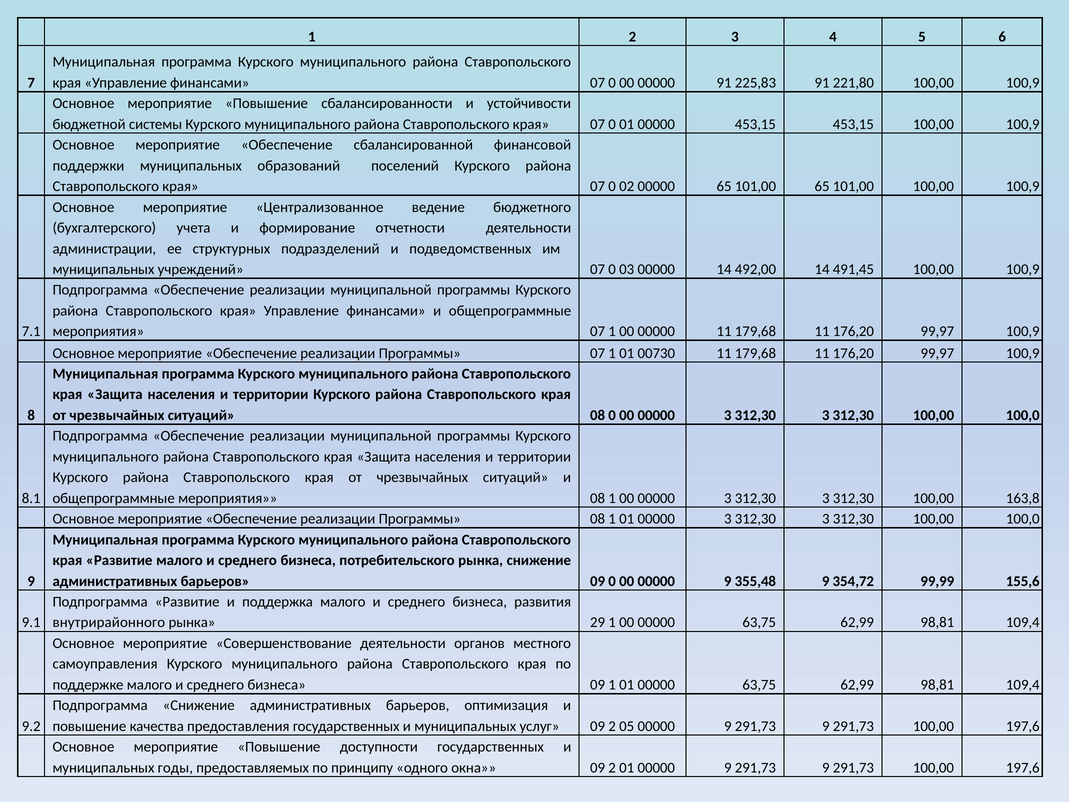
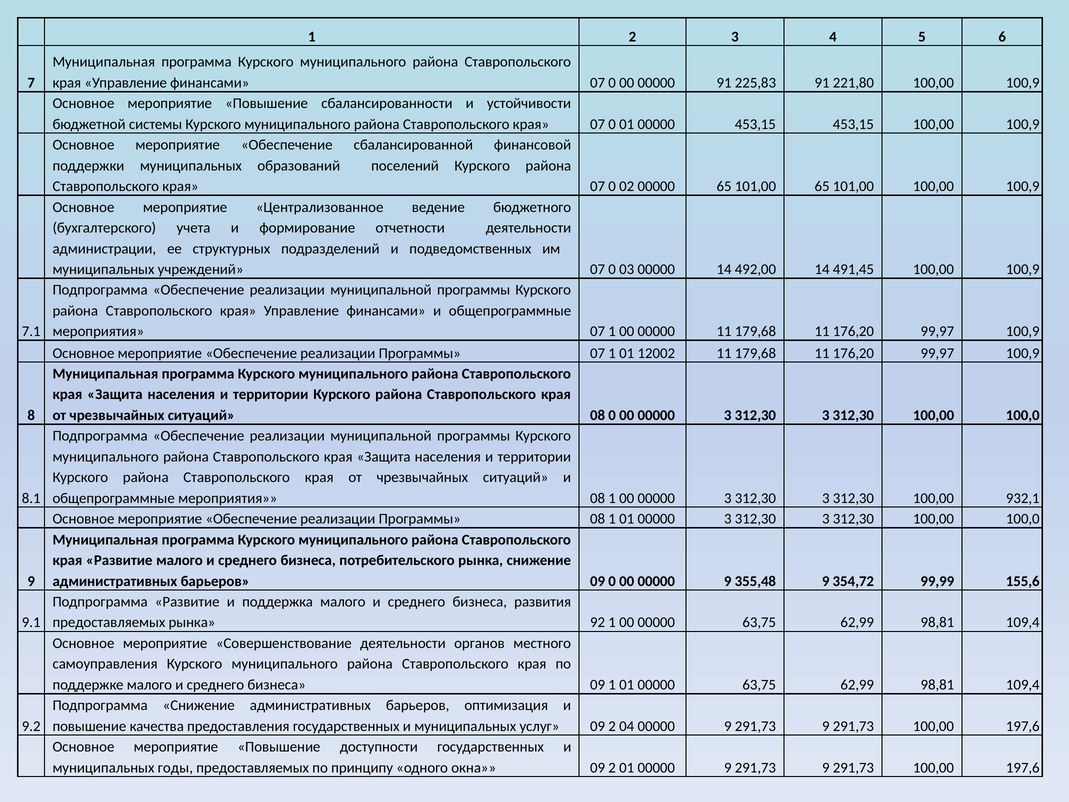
00730: 00730 -> 12002 (656, 353)
163,8: 163,8 -> 932,1 (1023, 498)
внутрирайонного: внутрирайонного -> предоставляемых (109, 622)
29: 29 -> 92 (598, 622)
05: 05 -> 04 (627, 726)
